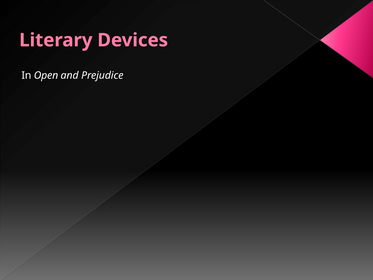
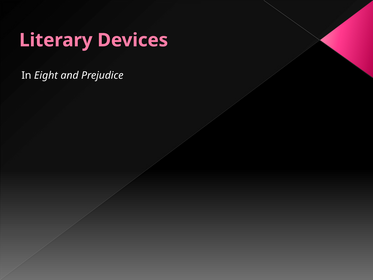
Open: Open -> Eight (46, 75)
